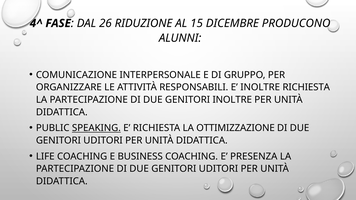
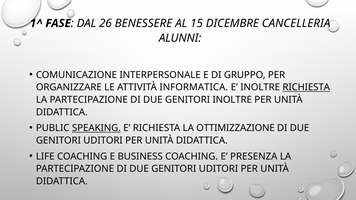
4^: 4^ -> 1^ (36, 23)
RIDUZIONE: RIDUZIONE -> BENESSERE (143, 23)
PRODUCONO: PRODUCONO -> CANCELLERIA (296, 23)
RESPONSABILI: RESPONSABILI -> INFORMATICA (194, 87)
RICHIESTA underline: none -> present (306, 87)
